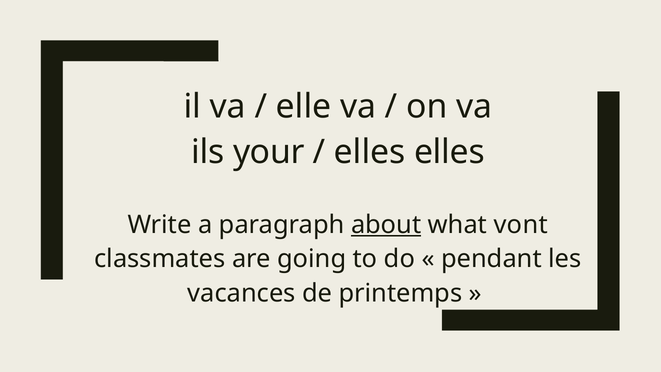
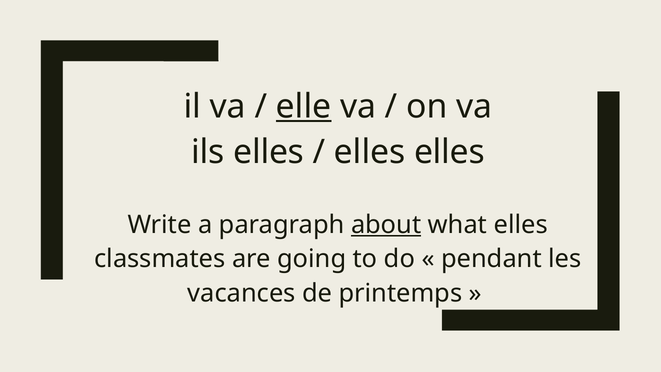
elle underline: none -> present (304, 107)
ils your: your -> elles (269, 152)
what vont: vont -> elles (521, 225)
